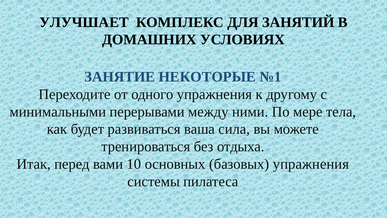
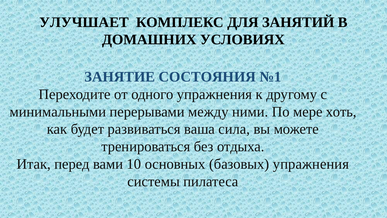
НЕКОТОРЫЕ: НЕКОТОРЫЕ -> СОСТОЯНИЯ (207, 77)
тела: тела -> хоть (341, 112)
